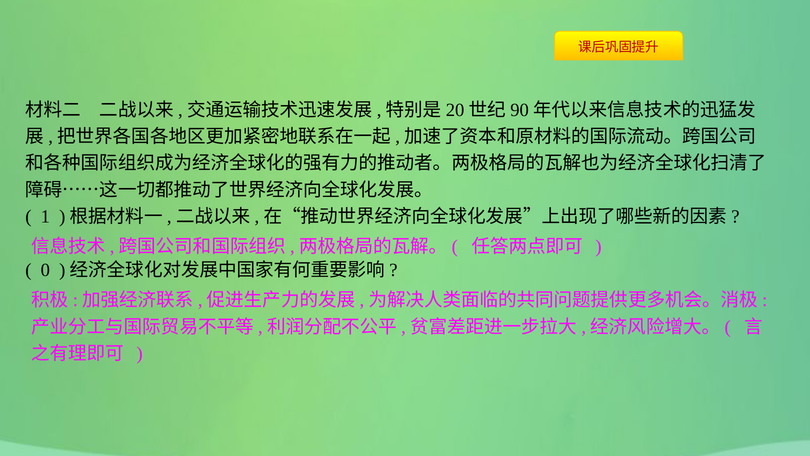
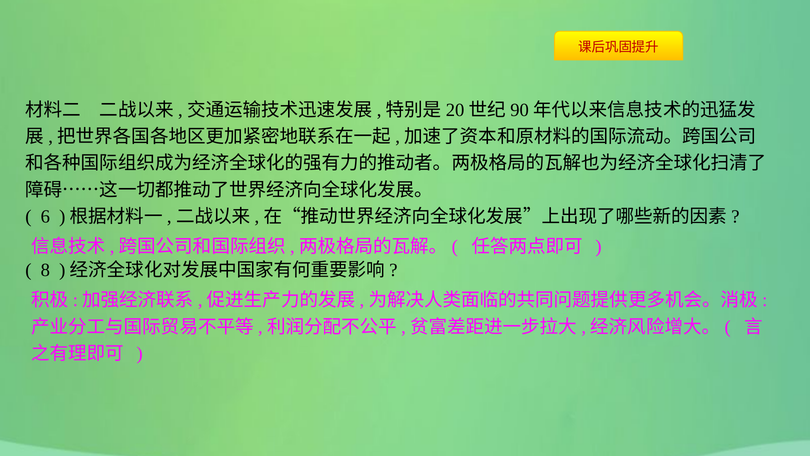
1: 1 -> 6 (45, 217)
0: 0 -> 8 (45, 270)
